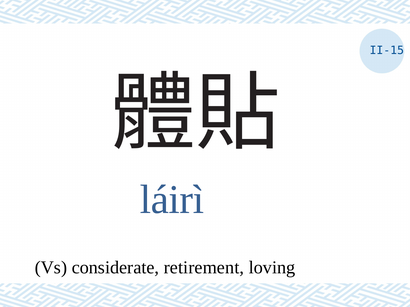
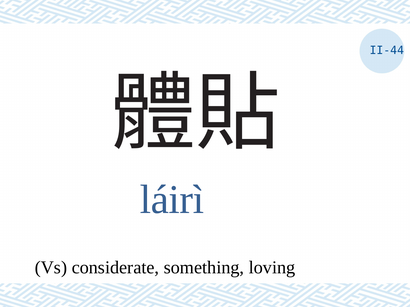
II-15: II-15 -> II-44 (387, 51)
retirement: retirement -> something (204, 268)
